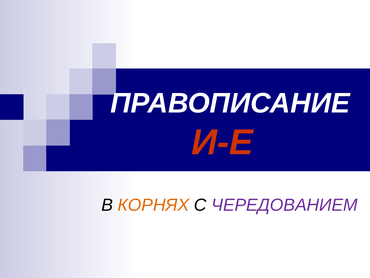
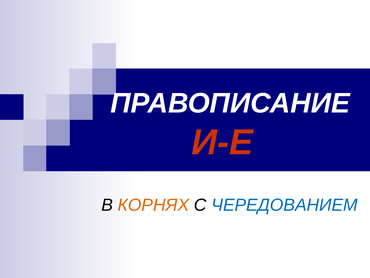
ЧЕРЕДОВАНИЕМ colour: purple -> blue (285, 205)
